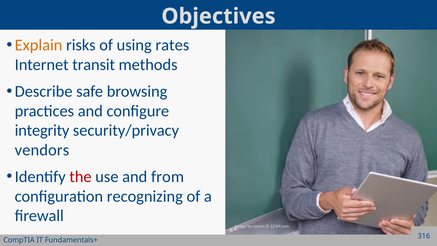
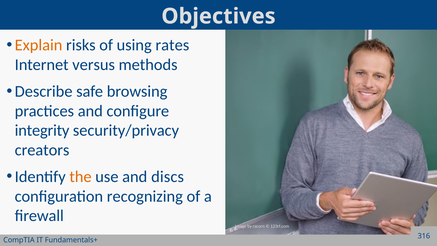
transit: transit -> versus (94, 65)
vendors: vendors -> creators (42, 150)
the colour: red -> orange (80, 177)
from: from -> discs (168, 177)
